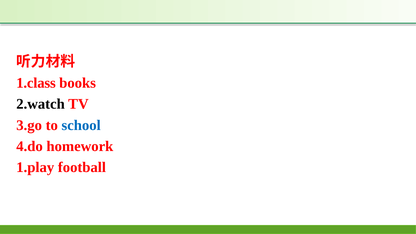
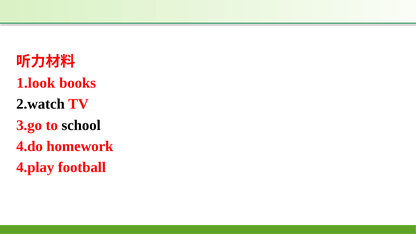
1.class: 1.class -> 1.look (36, 83)
school colour: blue -> black (81, 125)
1.play: 1.play -> 4.play (35, 167)
